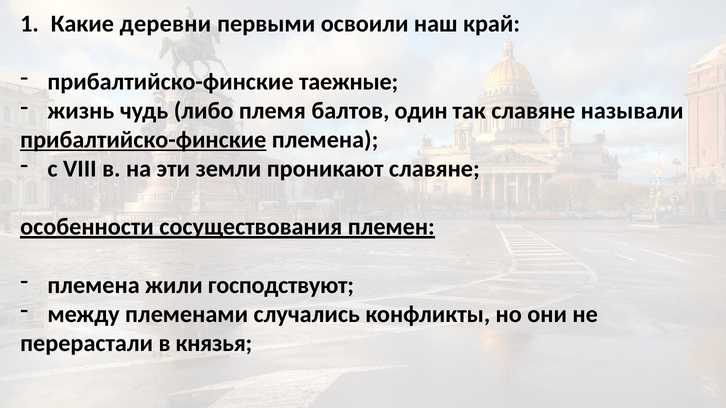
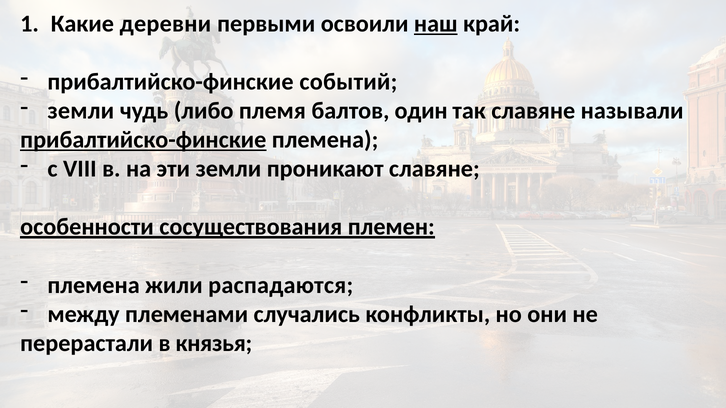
наш underline: none -> present (436, 24)
таежные: таежные -> событий (348, 82)
жизнь: жизнь -> земли (81, 111)
господствуют: господствуют -> распадаются (281, 285)
